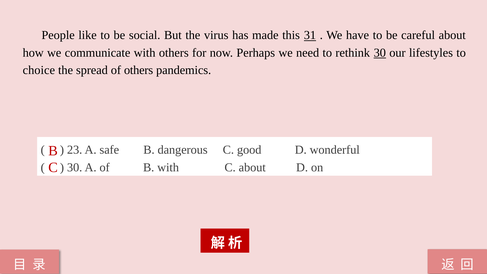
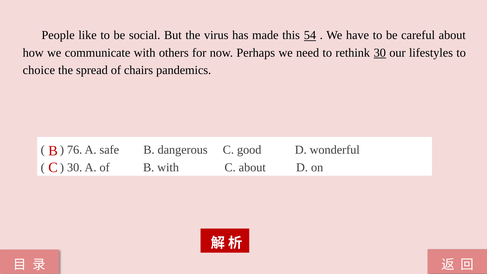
31: 31 -> 54 (310, 35)
of others: others -> chairs (139, 70)
23: 23 -> 76 (75, 150)
